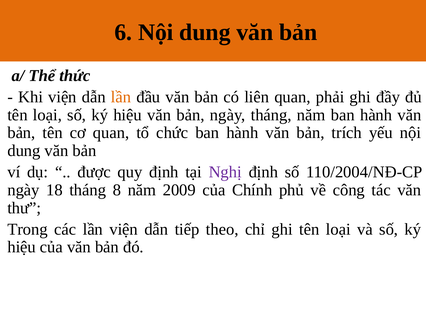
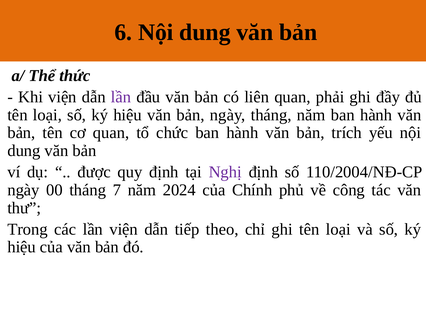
lần colour: orange -> purple (121, 97)
18: 18 -> 00 (54, 190)
8: 8 -> 7 (117, 190)
2009: 2009 -> 2024 (179, 190)
